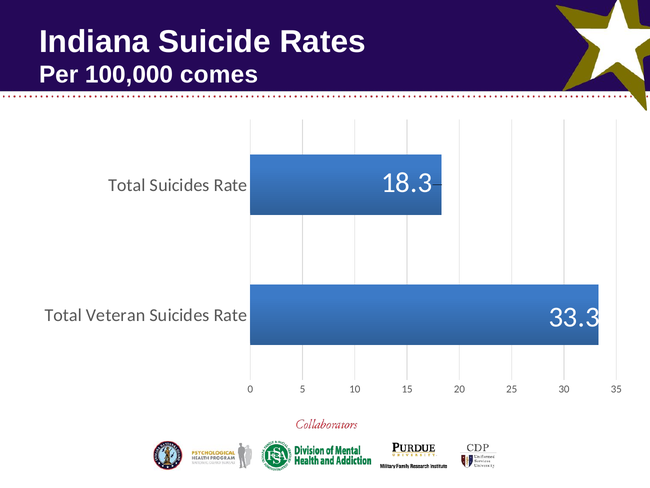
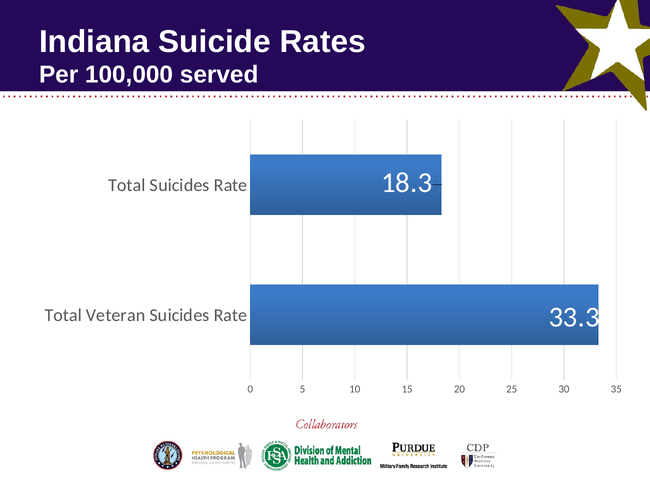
comes: comes -> served (219, 75)
